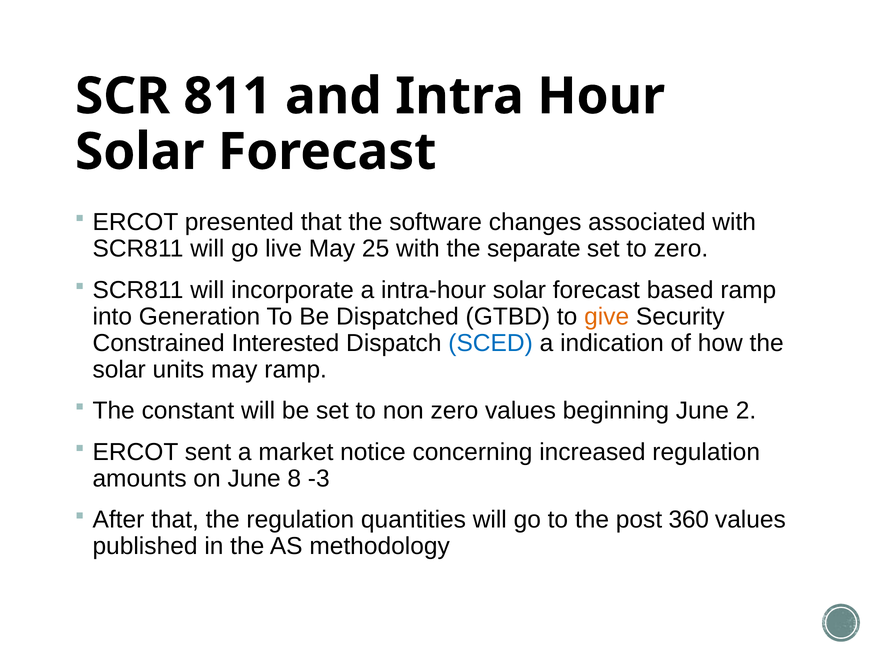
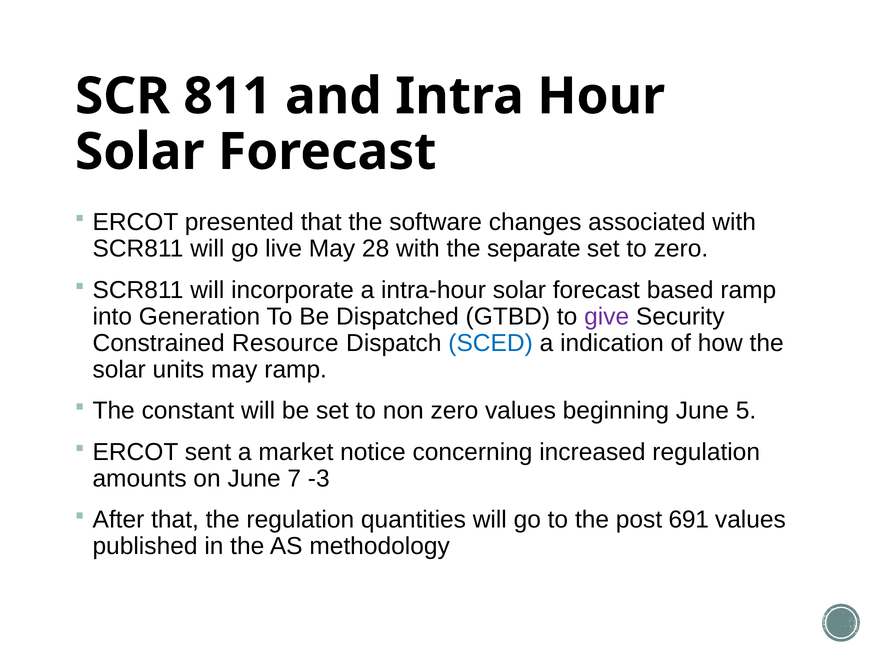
25: 25 -> 28 (376, 249)
give colour: orange -> purple (607, 316)
Interested: Interested -> Resource (285, 343)
2: 2 -> 5 (746, 411)
8: 8 -> 7 (294, 478)
360: 360 -> 691 (689, 519)
